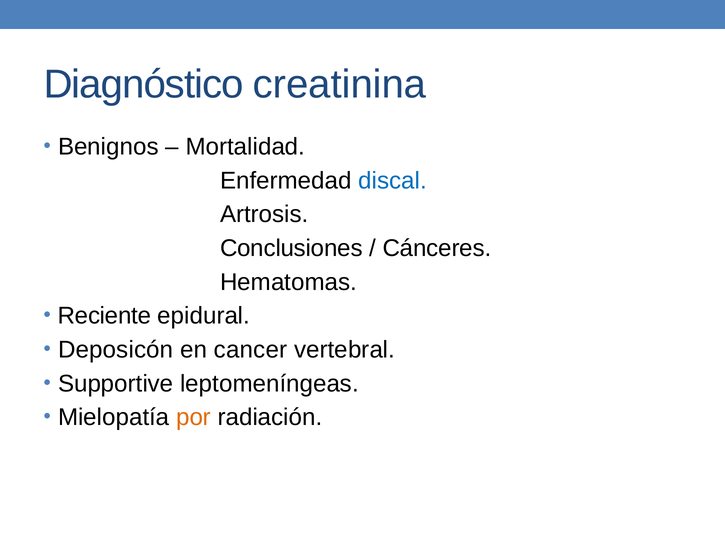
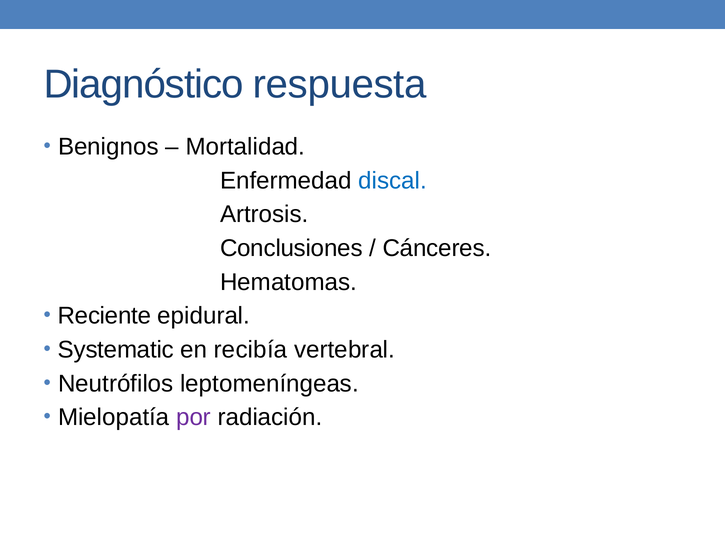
creatinina: creatinina -> respuesta (340, 84)
Deposicón: Deposicón -> Systematic (116, 350)
cancer: cancer -> recibía (251, 350)
Supportive: Supportive -> Neutrófilos (116, 383)
por colour: orange -> purple (194, 417)
